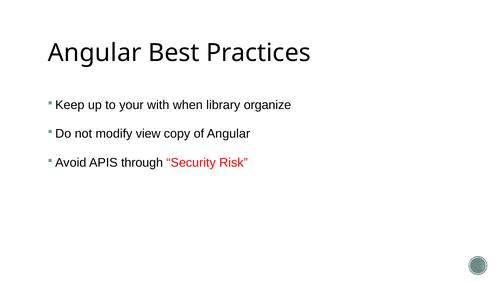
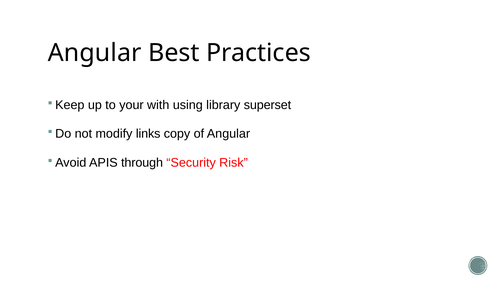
when: when -> using (188, 105)
organize: organize -> superset (267, 105)
view: view -> links (148, 134)
